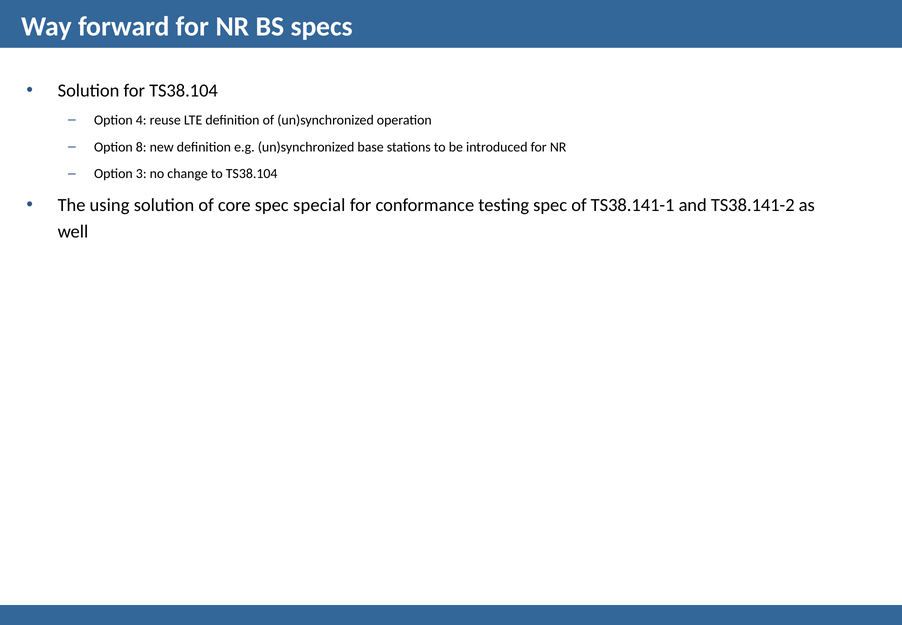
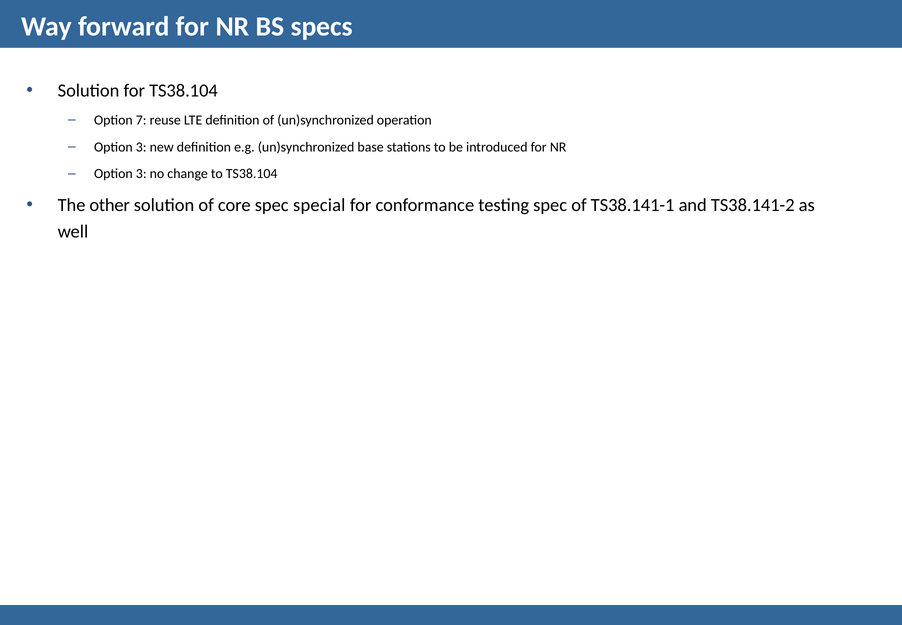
4: 4 -> 7 (141, 120)
8: 8 -> 3 (141, 147)
using: using -> other (110, 205)
